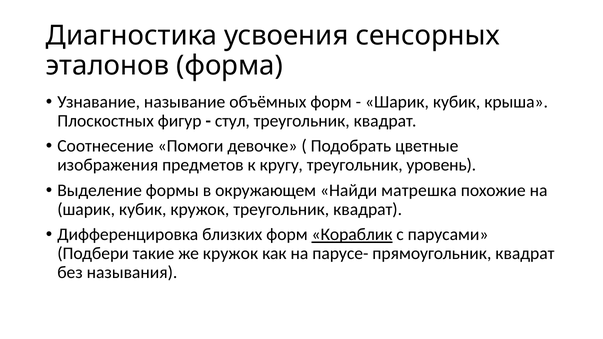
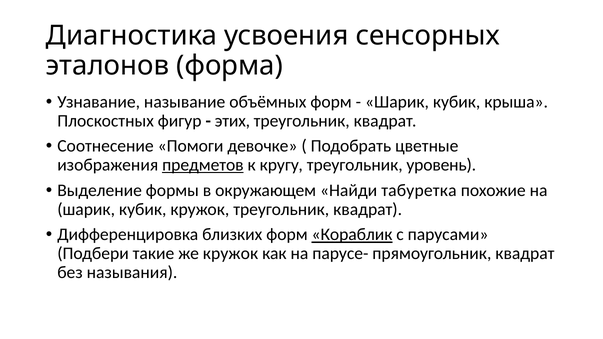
стул: стул -> этих (232, 121)
предметов underline: none -> present (203, 165)
матрешка: матрешка -> табуретка (419, 191)
